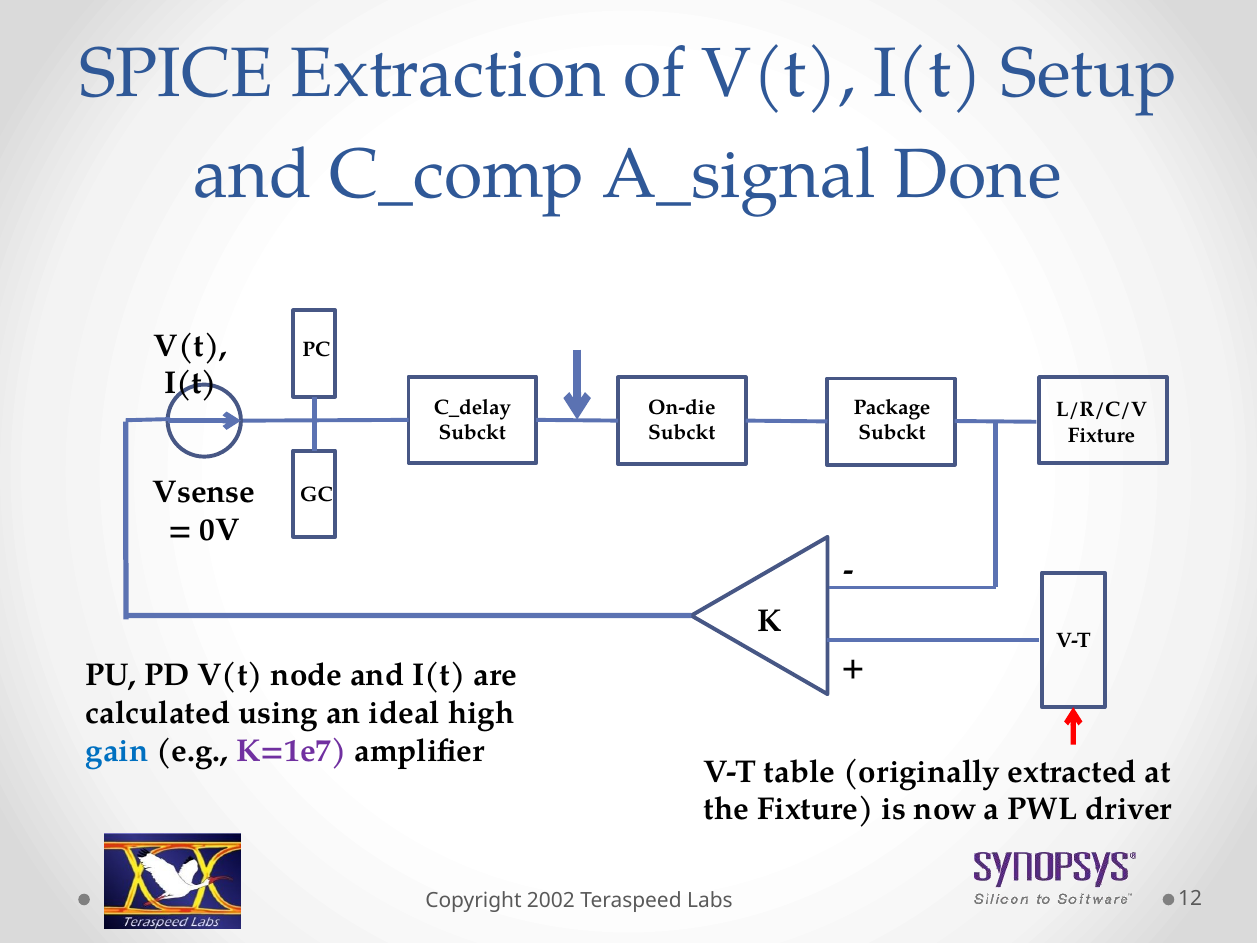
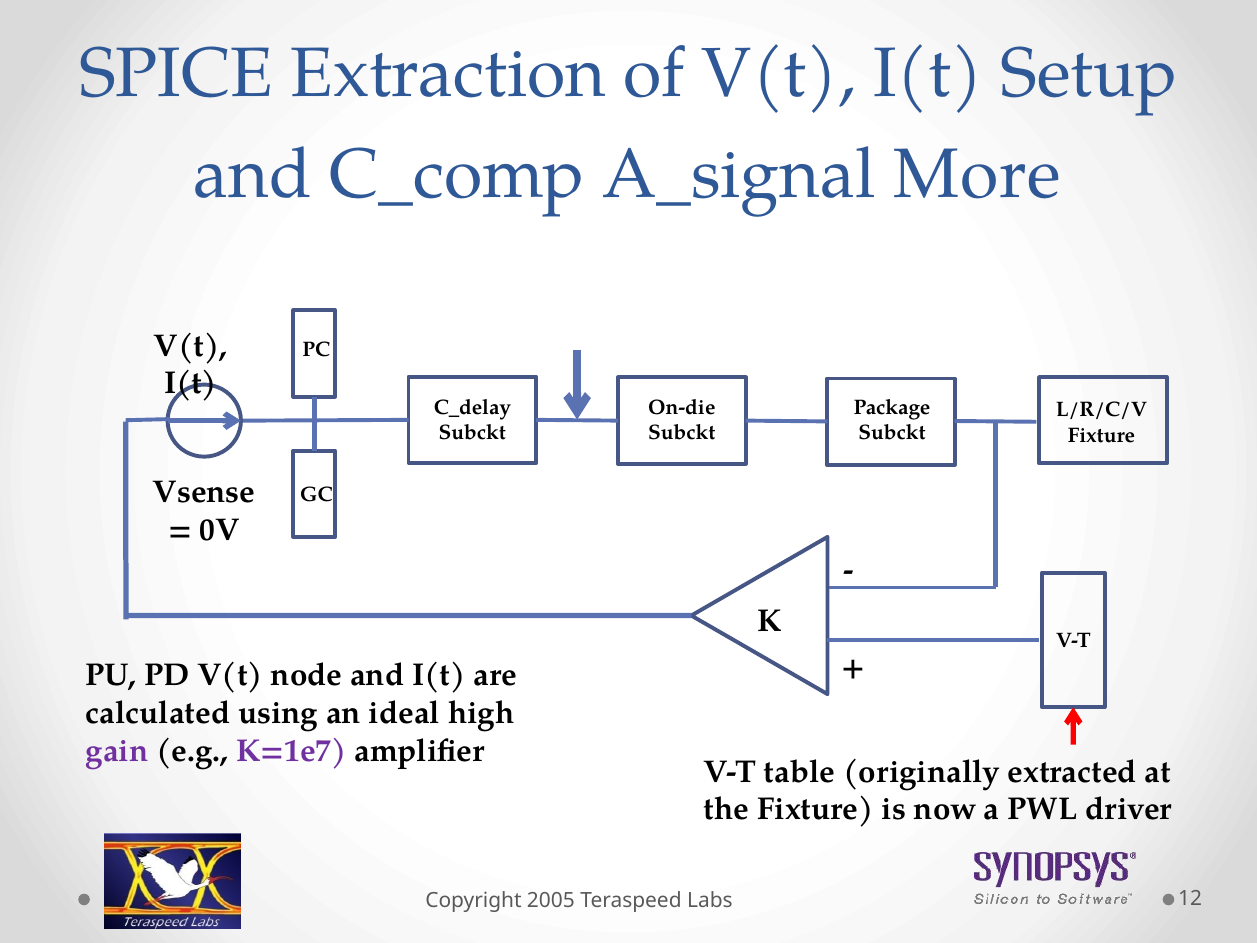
Done: Done -> More (978, 174)
gain colour: blue -> purple (117, 751)
2002: 2002 -> 2005 (551, 900)
